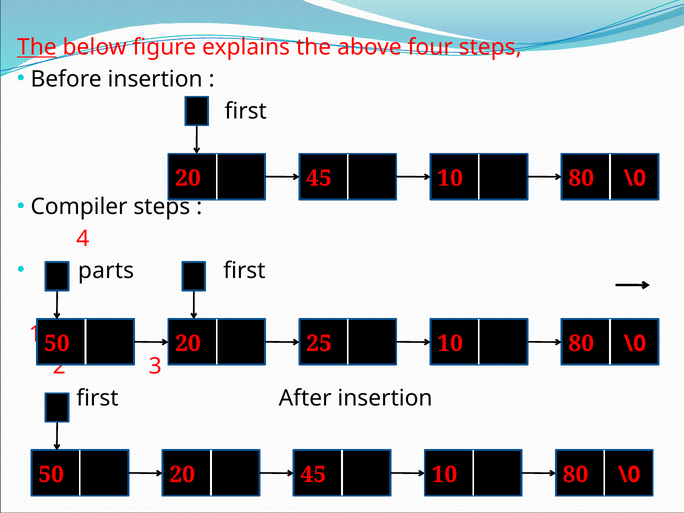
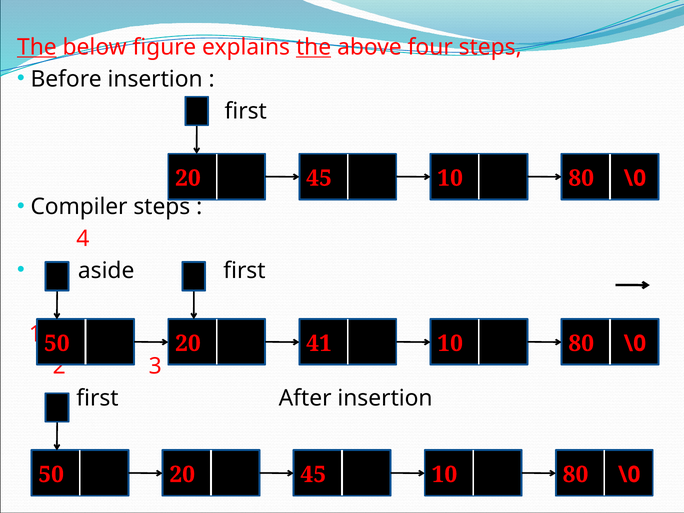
the underline: none -> present (314, 47)
parts: parts -> aside (106, 271)
25: 25 -> 41 (319, 343)
